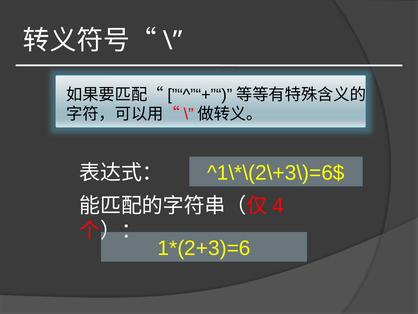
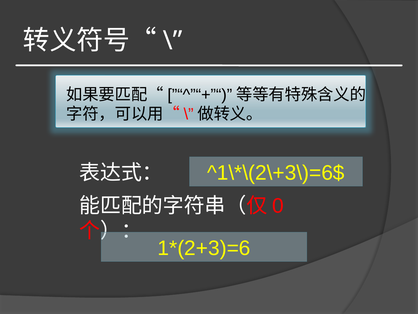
4: 4 -> 0 (278, 205)
